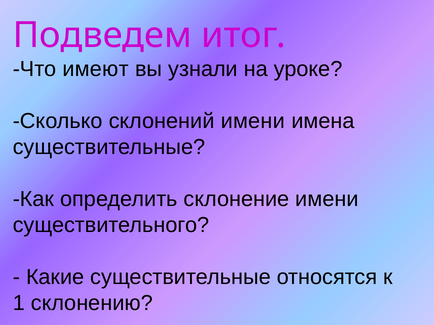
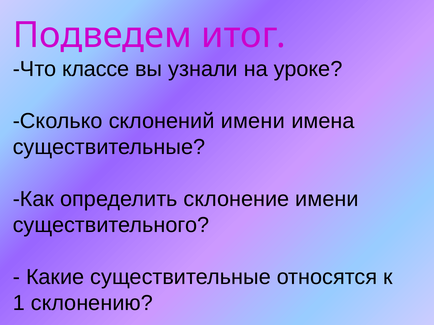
имеют: имеют -> классе (96, 69)
